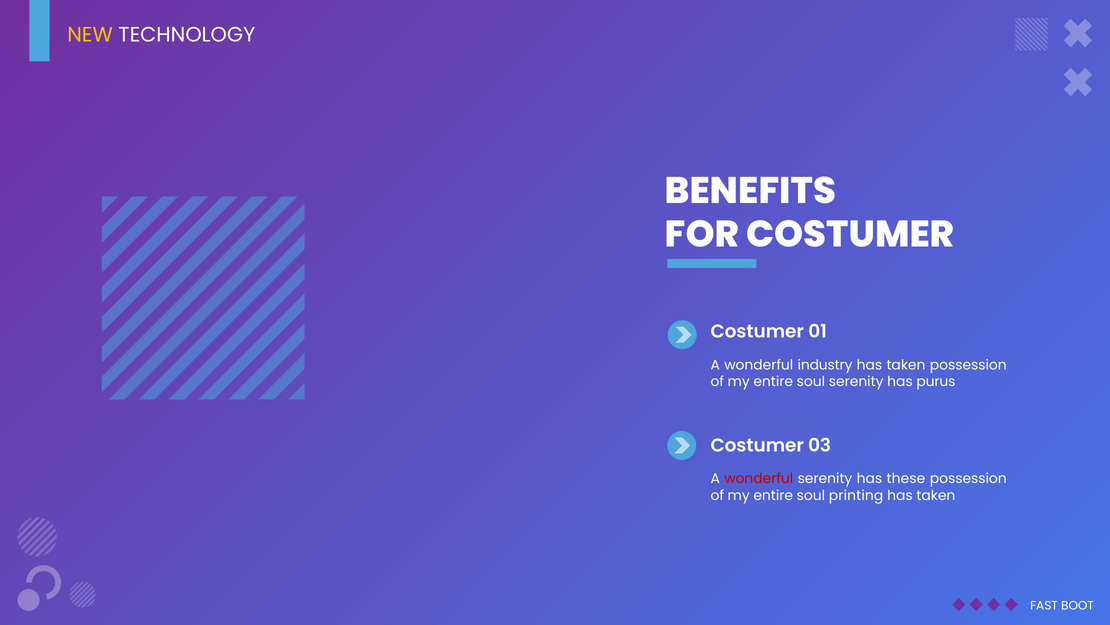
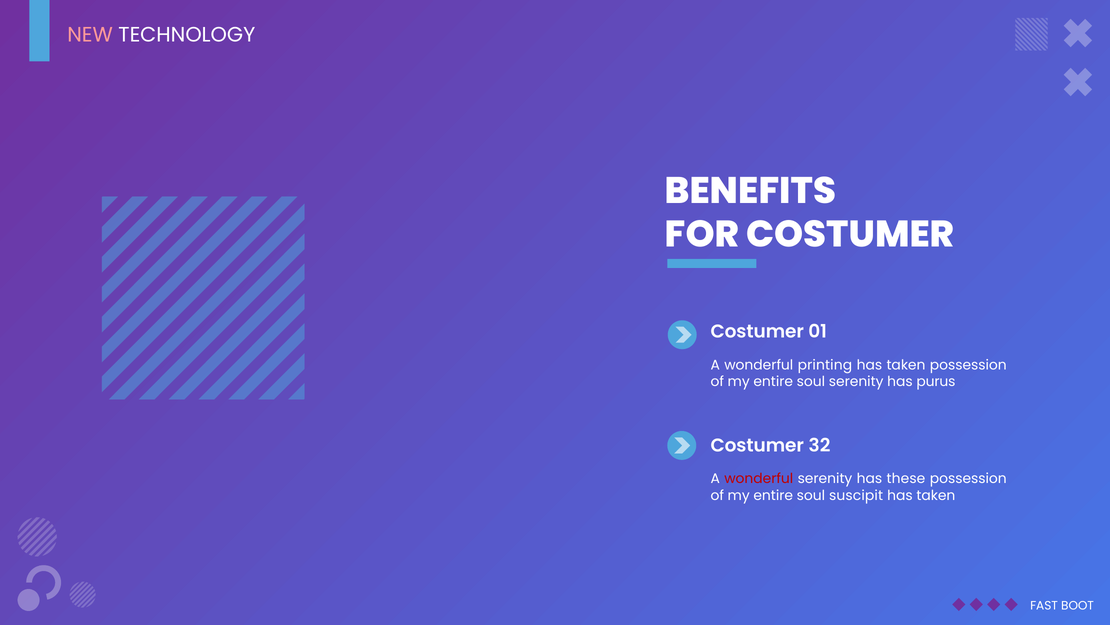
NEW colour: yellow -> pink (90, 35)
industry: industry -> printing (825, 365)
03: 03 -> 32 (819, 445)
printing: printing -> suscipit (856, 495)
